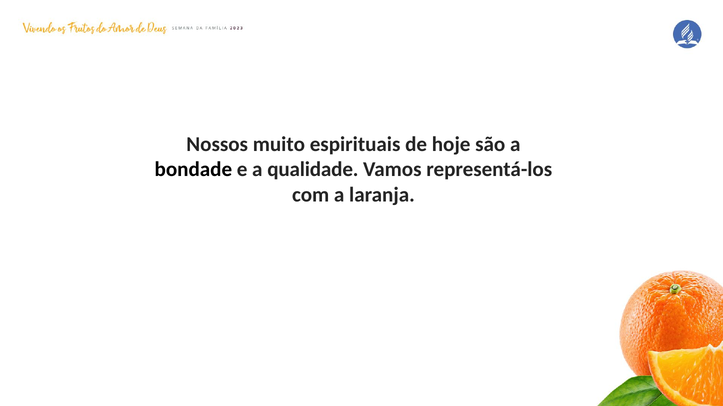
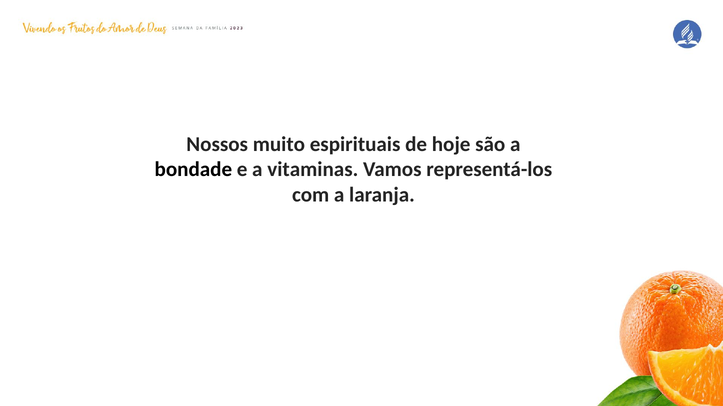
qualidade: qualidade -> vitaminas (313, 170)
